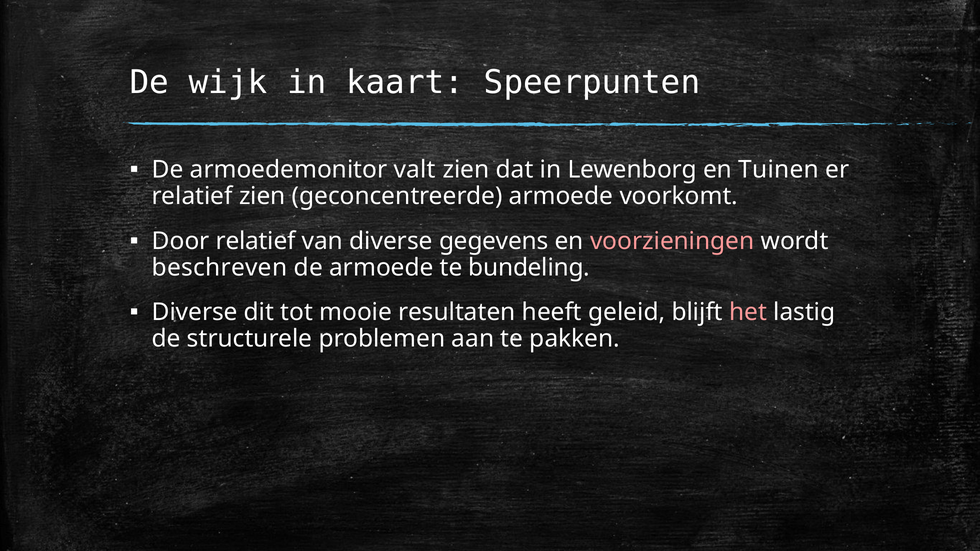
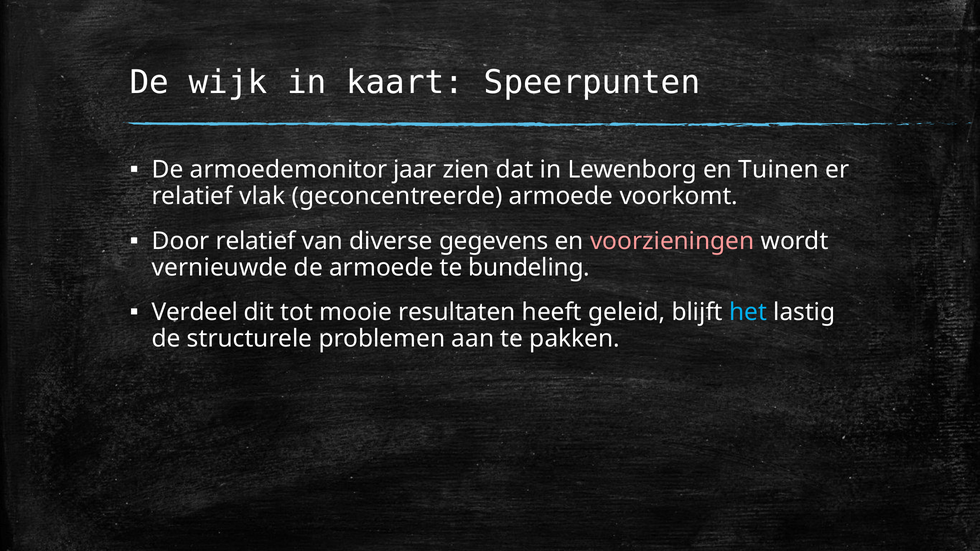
valt: valt -> jaar (415, 170)
relatief zien: zien -> vlak (262, 196)
beschreven: beschreven -> vernieuwde (220, 268)
Diverse: Diverse -> Verdeel (195, 313)
het colour: pink -> light blue (748, 313)
